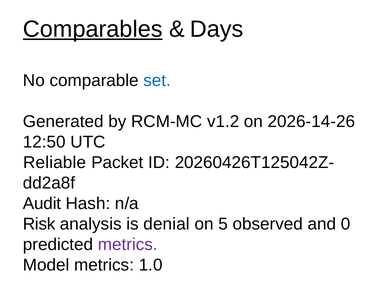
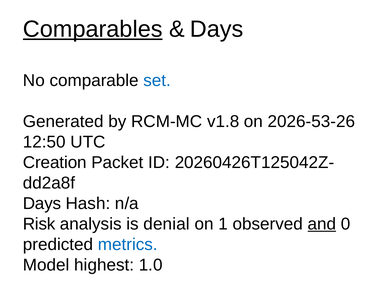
v1.2: v1.2 -> v1.8 (223, 121)
2026-14-26: 2026-14-26 -> 2026-53-26 (311, 121)
Reliable: Reliable -> Creation (55, 162)
Audit: Audit -> Days (42, 203)
5: 5 -> 1 (223, 224)
and underline: none -> present (322, 224)
metrics colour: purple -> blue (128, 244)
Model metrics: metrics -> highest (104, 265)
